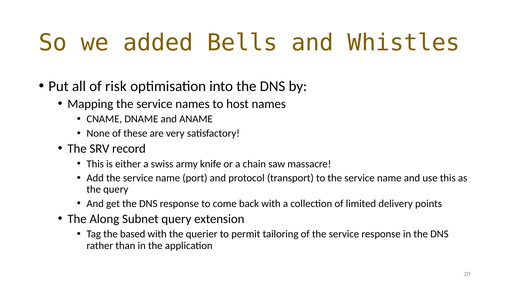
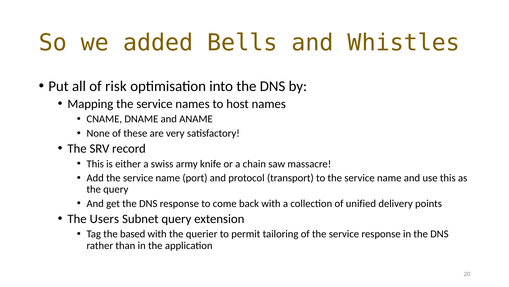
limited: limited -> unified (361, 203)
Along: Along -> Users (104, 218)
